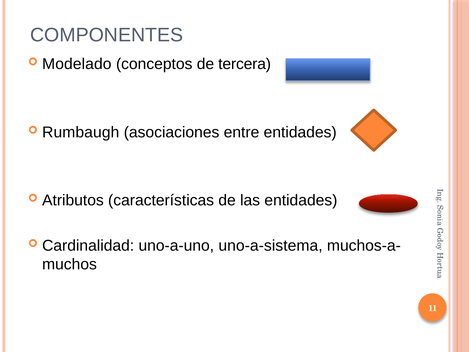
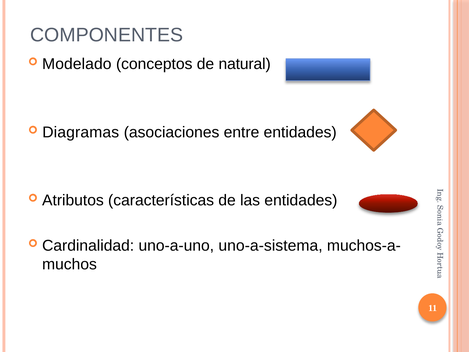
tercera: tercera -> natural (245, 64)
Rumbaugh: Rumbaugh -> Diagramas (81, 132)
